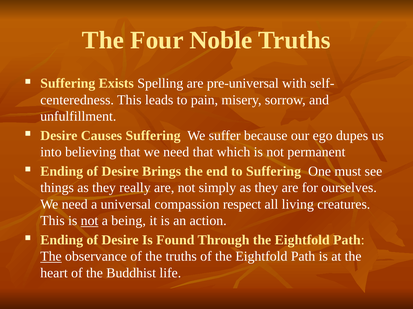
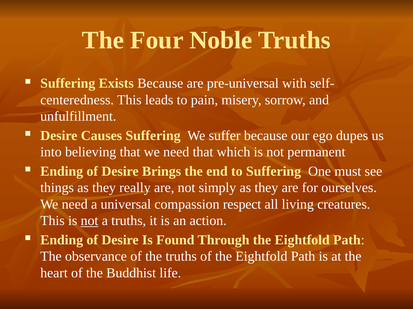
Exists Spelling: Spelling -> Because (160, 84)
a being: being -> truths (129, 221)
The underline: present -> none (51, 257)
